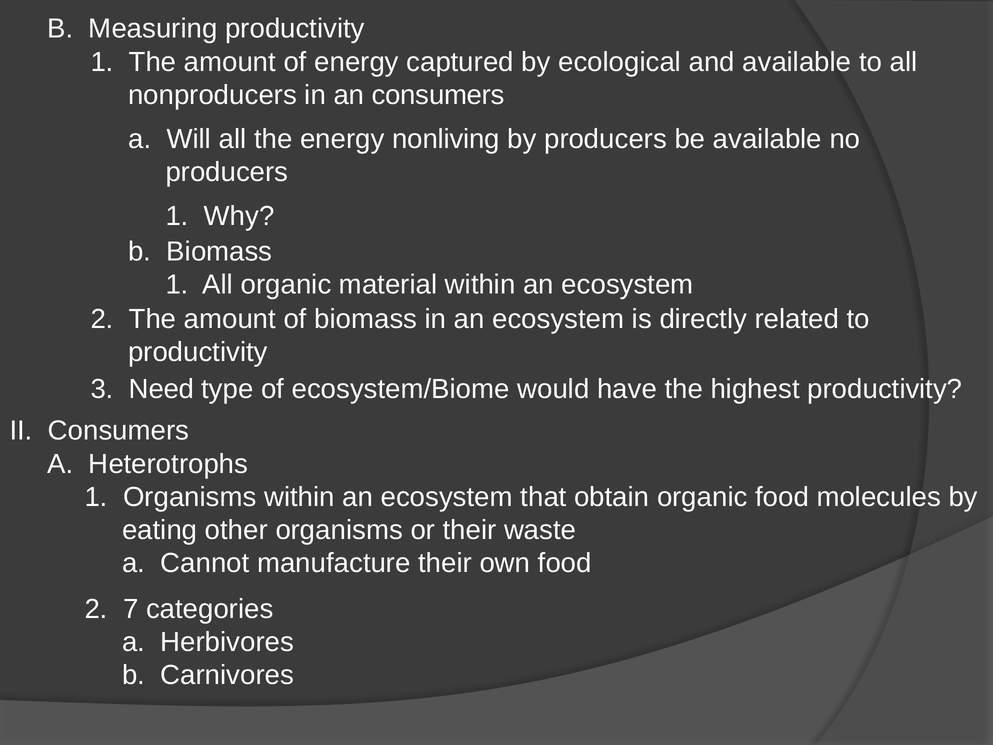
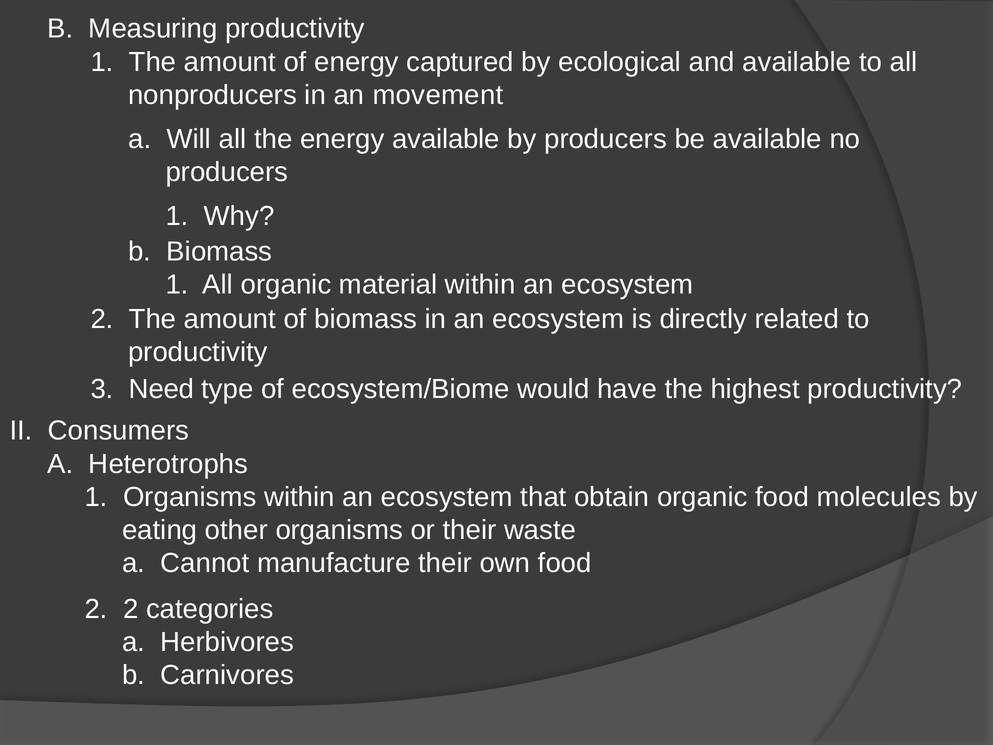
an consumers: consumers -> movement (438, 95)
energy nonliving: nonliving -> available (446, 139)
2 7: 7 -> 2 (131, 609)
